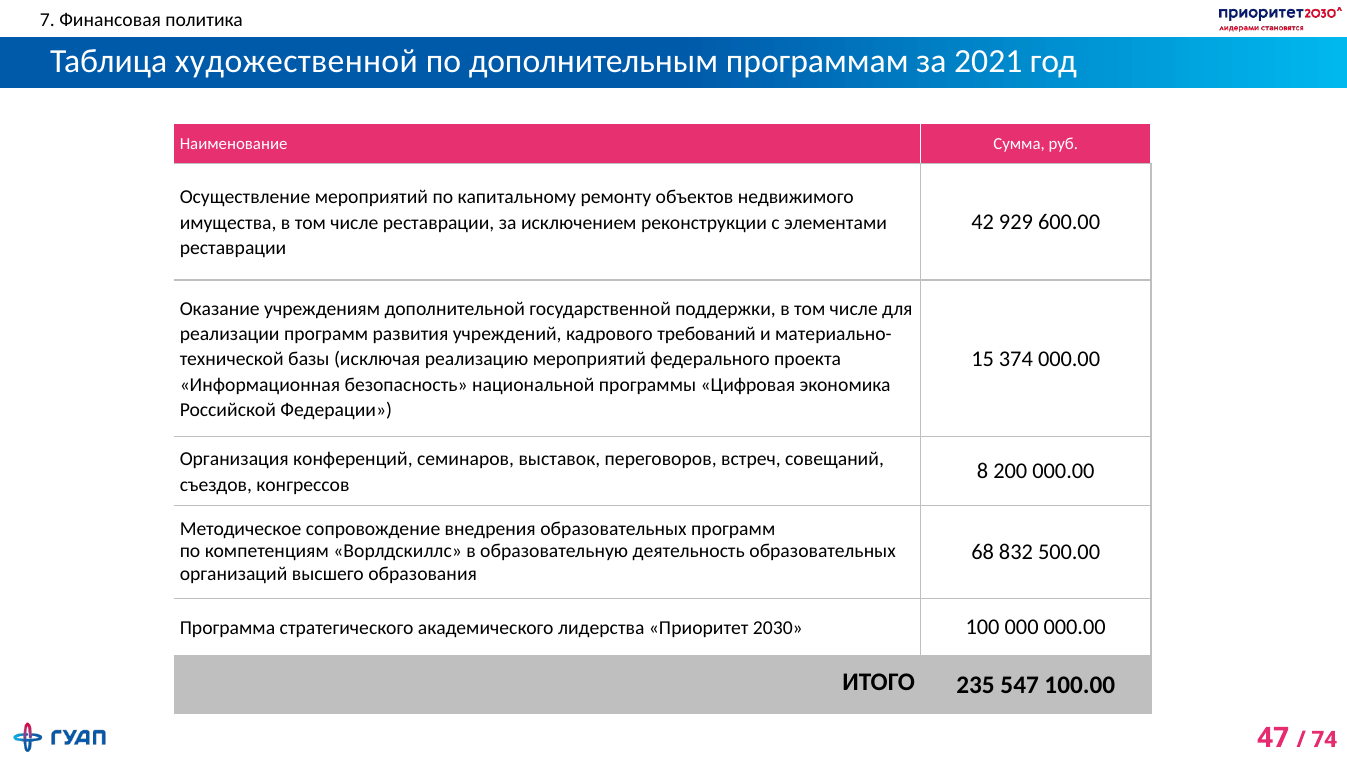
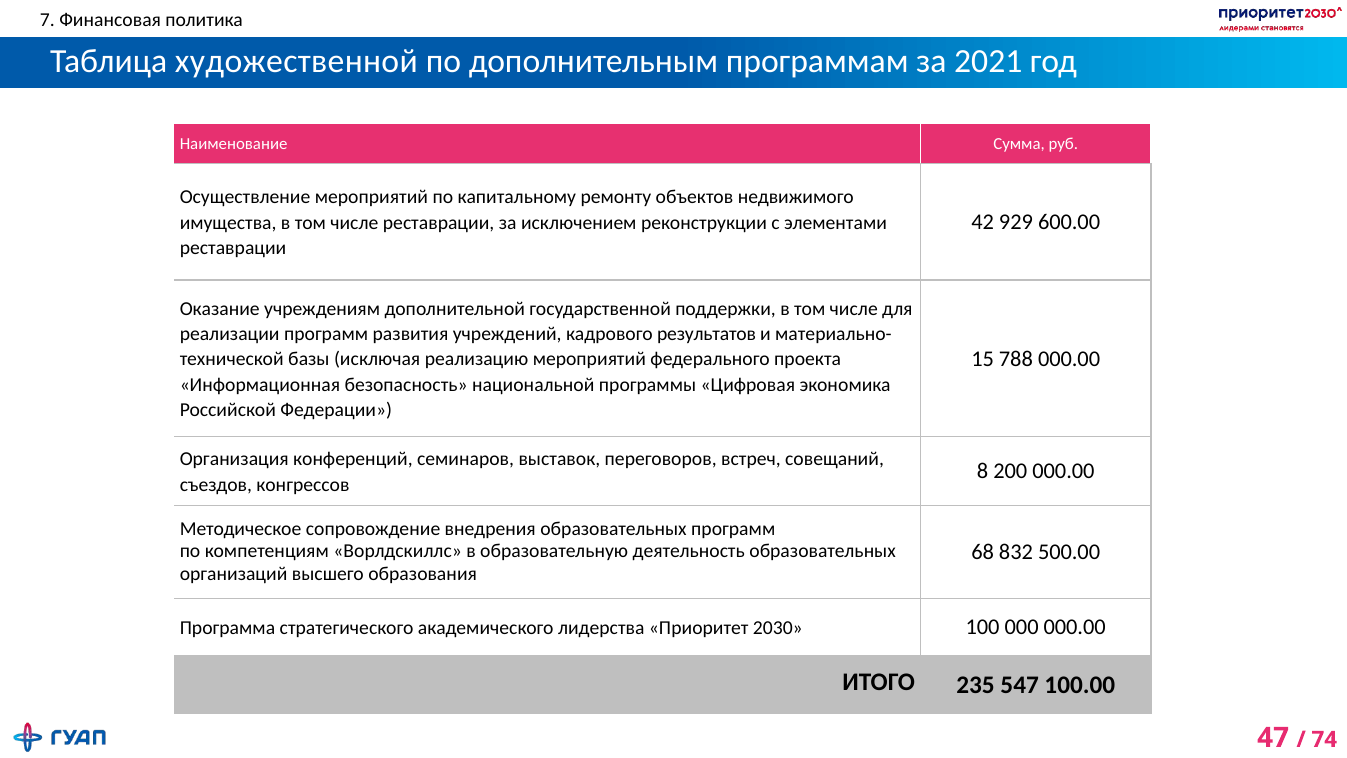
требований: требований -> результатов (707, 334)
374: 374 -> 788 (1016, 359)
